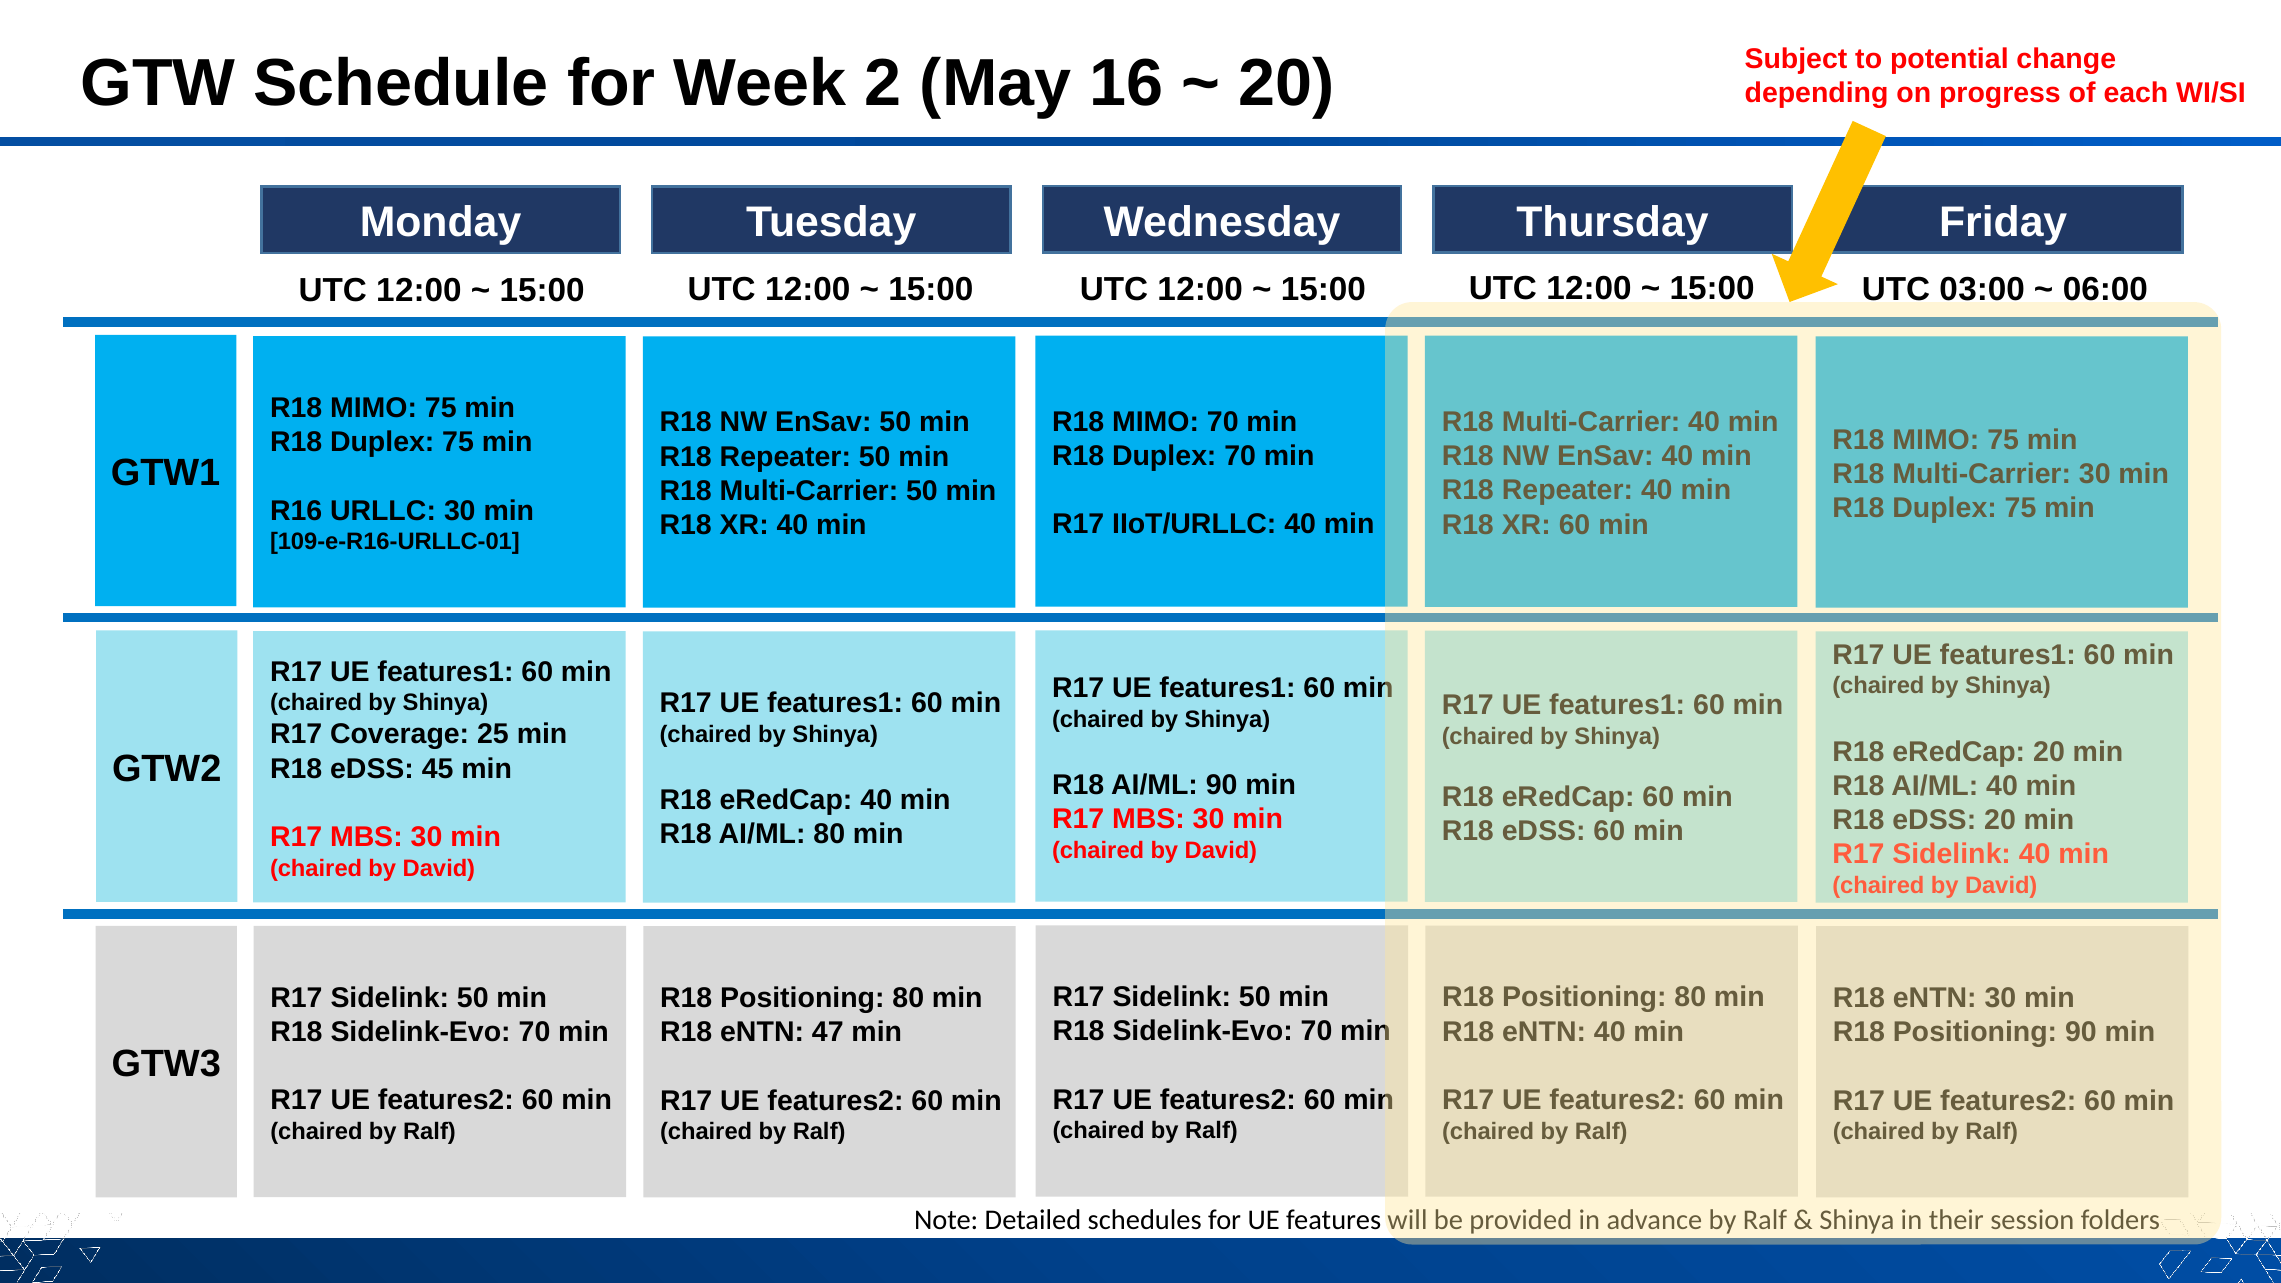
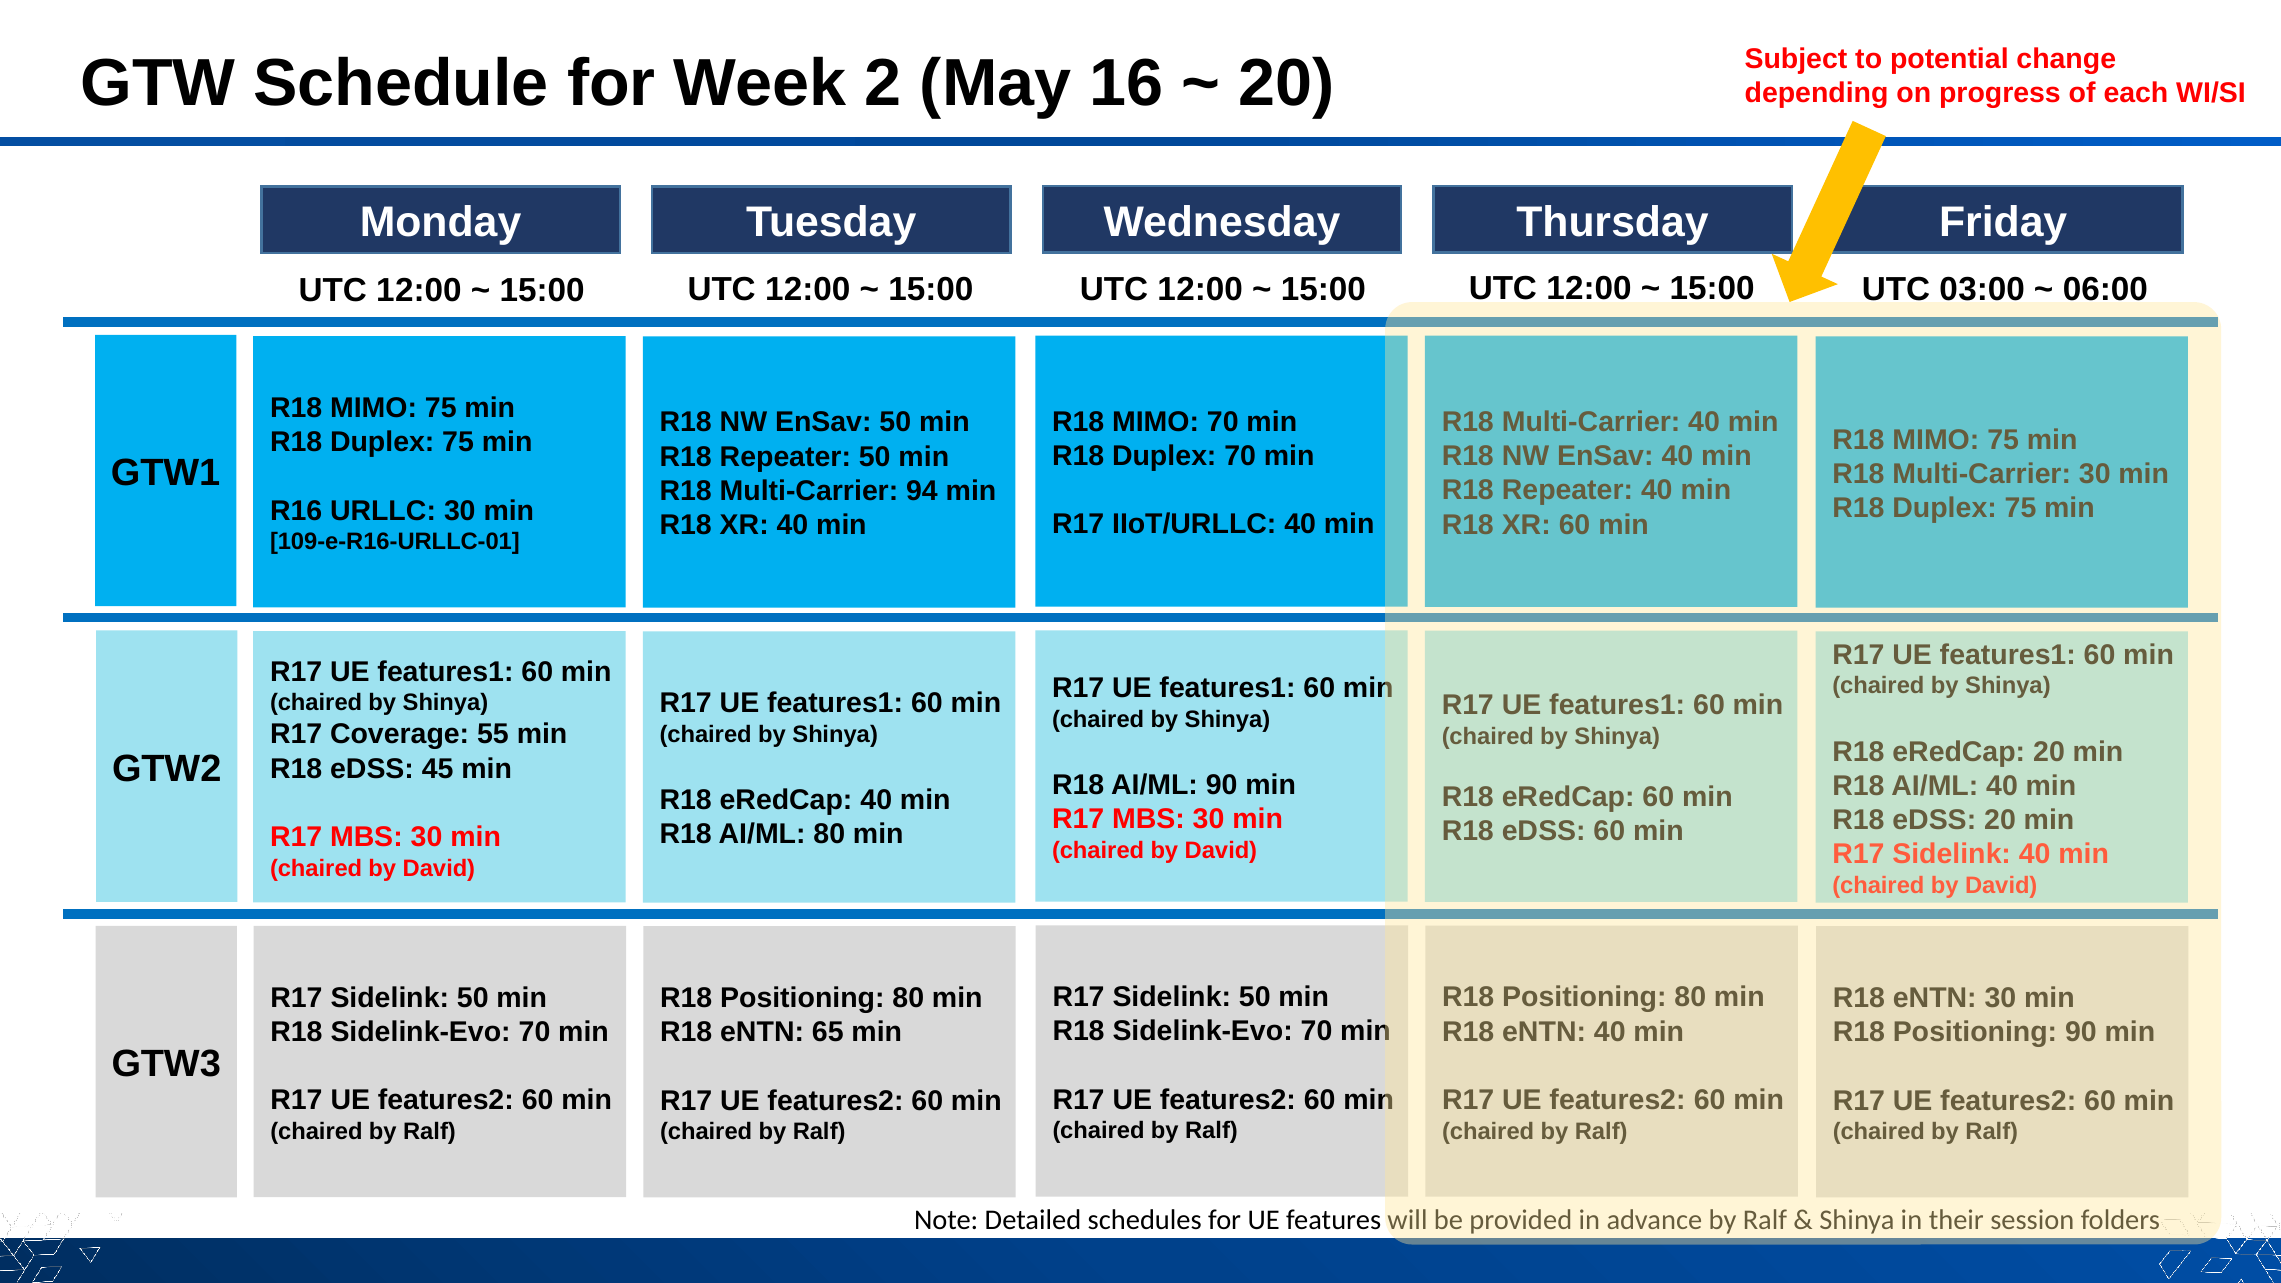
Multi-Carrier 50: 50 -> 94 (922, 491)
25: 25 -> 55 (493, 734)
47: 47 -> 65 (828, 1032)
